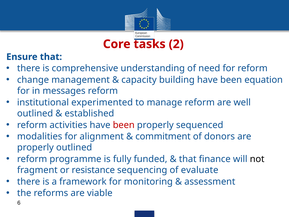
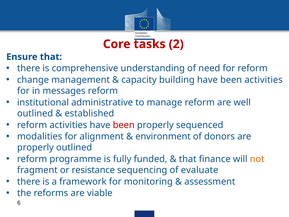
been equation: equation -> activities (264, 80)
experimented: experimented -> administrative (102, 102)
commitment: commitment -> environment (163, 136)
not colour: black -> orange (257, 159)
